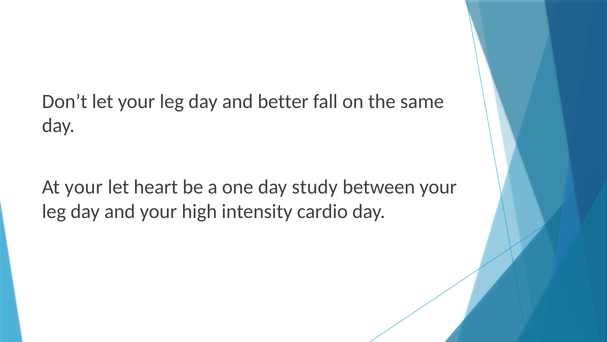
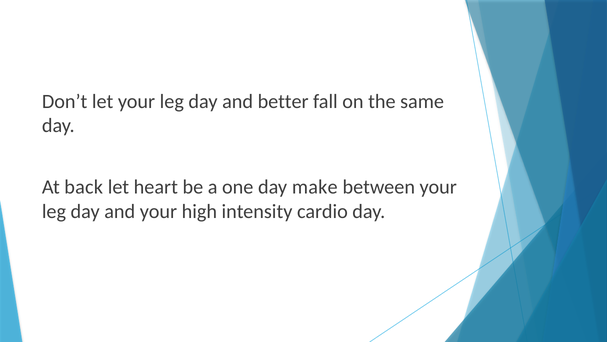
At your: your -> back (84, 187)
study: study -> make (315, 187)
